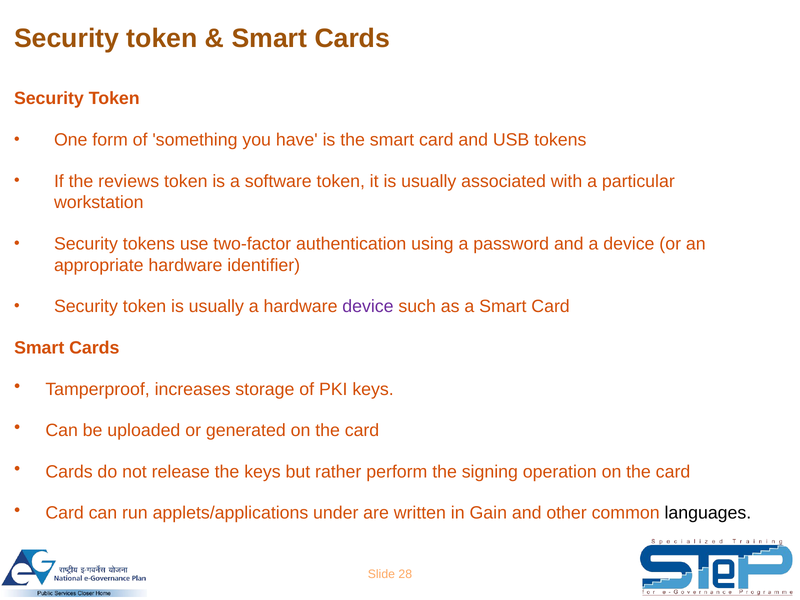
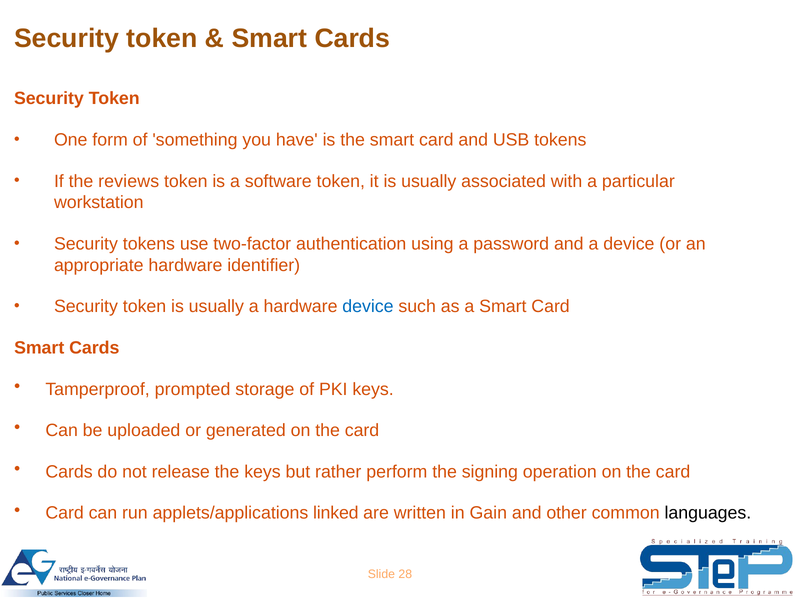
device colour: purple -> blue (368, 307)
increases: increases -> prompted (193, 389)
under: under -> linked (336, 513)
